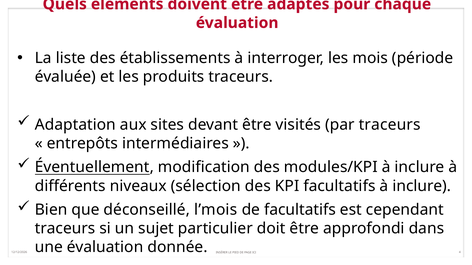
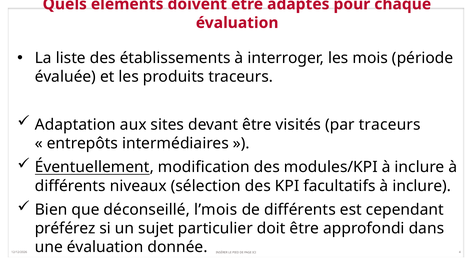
de facultatifs: facultatifs -> différents (300, 210)
traceurs: traceurs -> préférez (65, 229)
